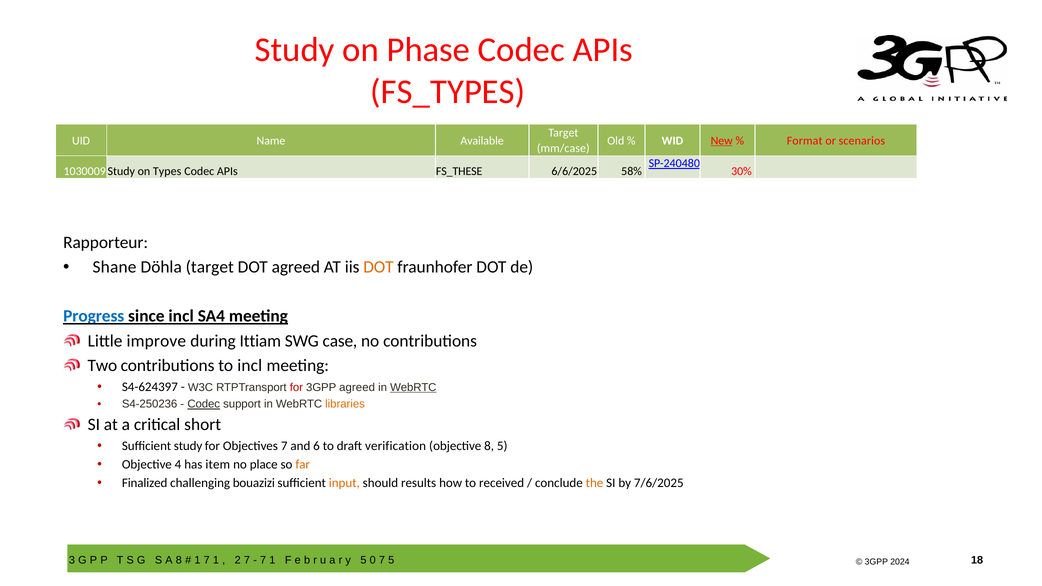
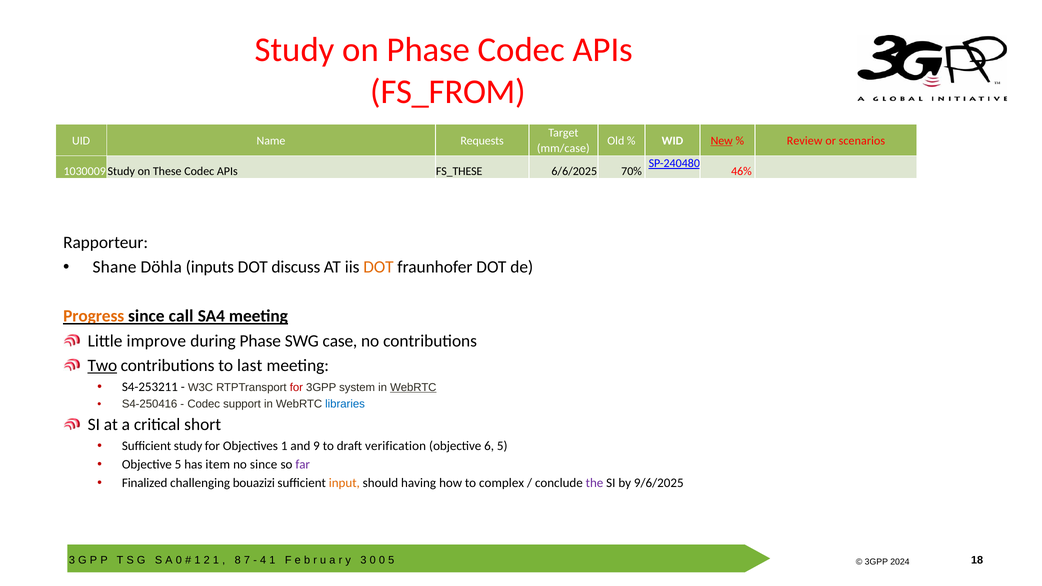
FS_TYPES: FS_TYPES -> FS_FROM (448, 92)
Available: Available -> Requests (482, 141)
Format: Format -> Review (805, 141)
Types: Types -> These (167, 171)
58%: 58% -> 70% (632, 171)
30%: 30% -> 46% (741, 171)
Döhla target: target -> inputs (210, 267)
DOT agreed: agreed -> discuss (296, 267)
Progress colour: blue -> orange (94, 316)
since incl: incl -> call (181, 316)
during Ittiam: Ittiam -> Phase (260, 341)
Two underline: none -> present (102, 365)
to incl: incl -> last (250, 365)
S4-624397: S4-624397 -> S4-253211 (150, 387)
3GPP agreed: agreed -> system (357, 388)
S4-250236: S4-250236 -> S4-250416 (150, 404)
Codec underline: present -> none (204, 404)
libraries colour: orange -> blue (345, 404)
Objectives 7: 7 -> 1 (284, 446)
6: 6 -> 9 (317, 446)
objective 8: 8 -> 6 (489, 446)
Objective 4: 4 -> 5 (178, 465)
no place: place -> since (264, 465)
far colour: orange -> purple (303, 465)
results: results -> having (419, 483)
received: received -> complex (502, 483)
the colour: orange -> purple (594, 483)
7/6/2025: 7/6/2025 -> 9/6/2025 (659, 483)
A 8: 8 -> 0 (179, 560)
1 7: 7 -> 2 (207, 560)
2: 2 -> 8 (238, 560)
7: 7 -> 4 (263, 560)
5: 5 -> 3 (363, 560)
7: 7 -> 0 (382, 560)
